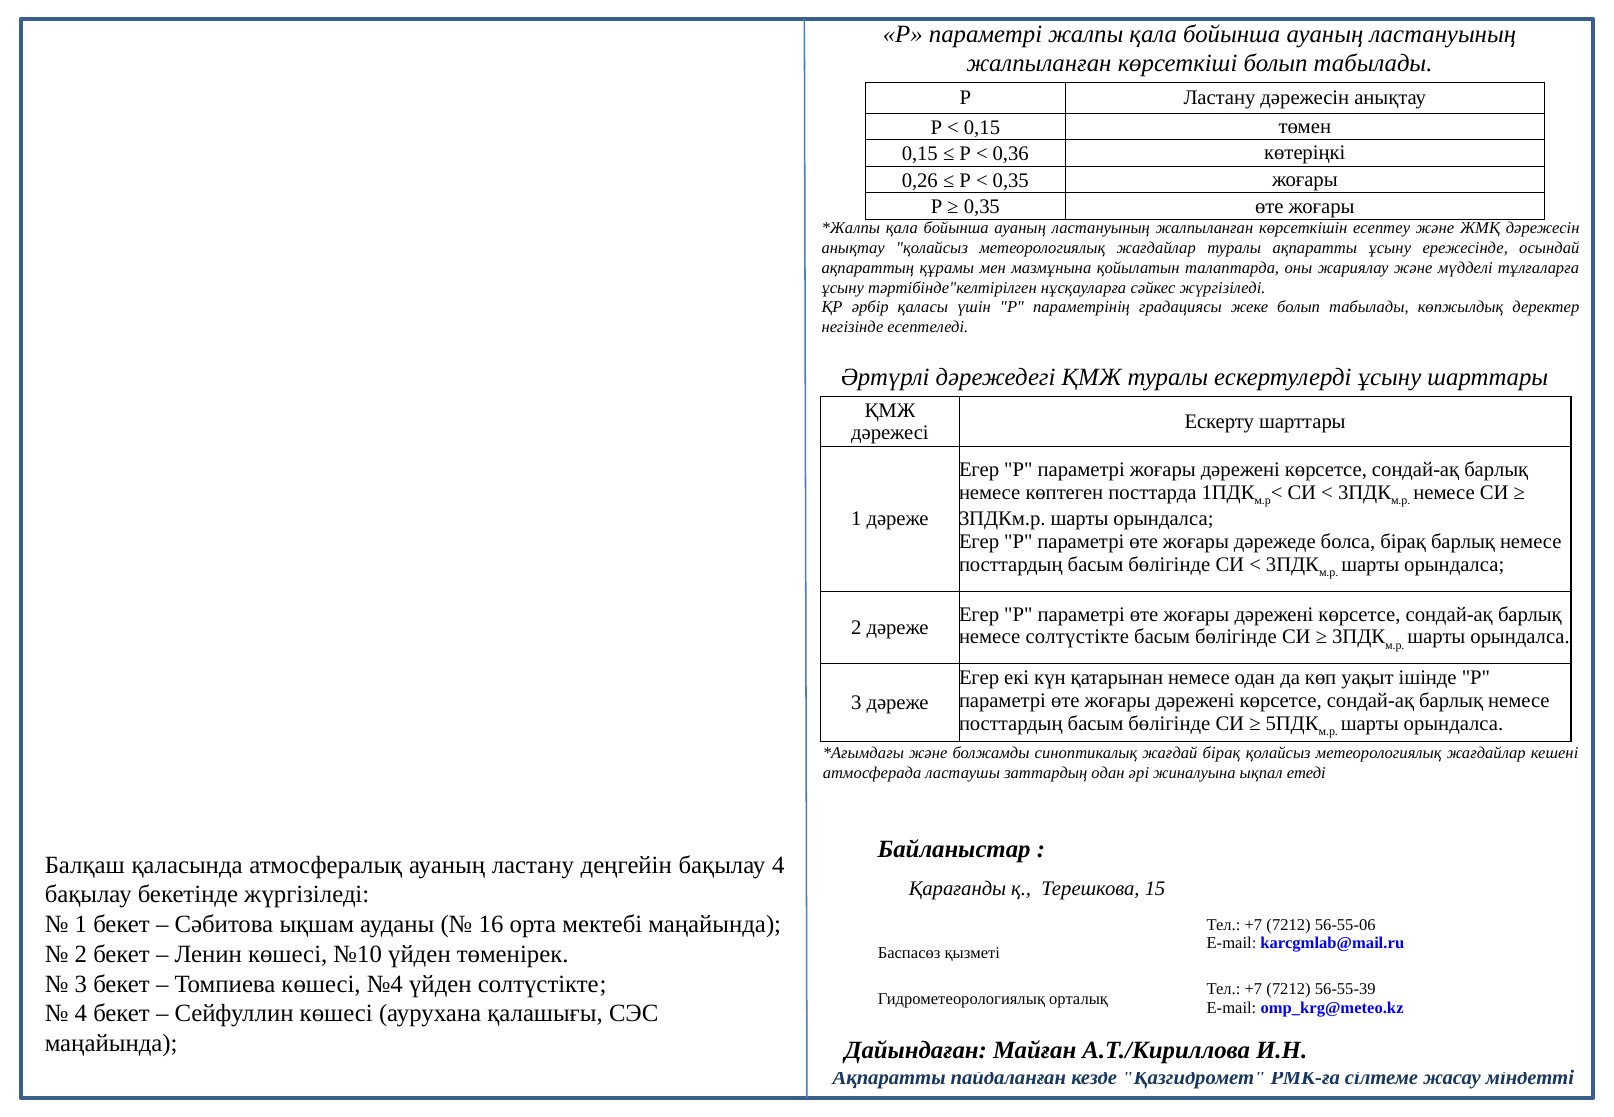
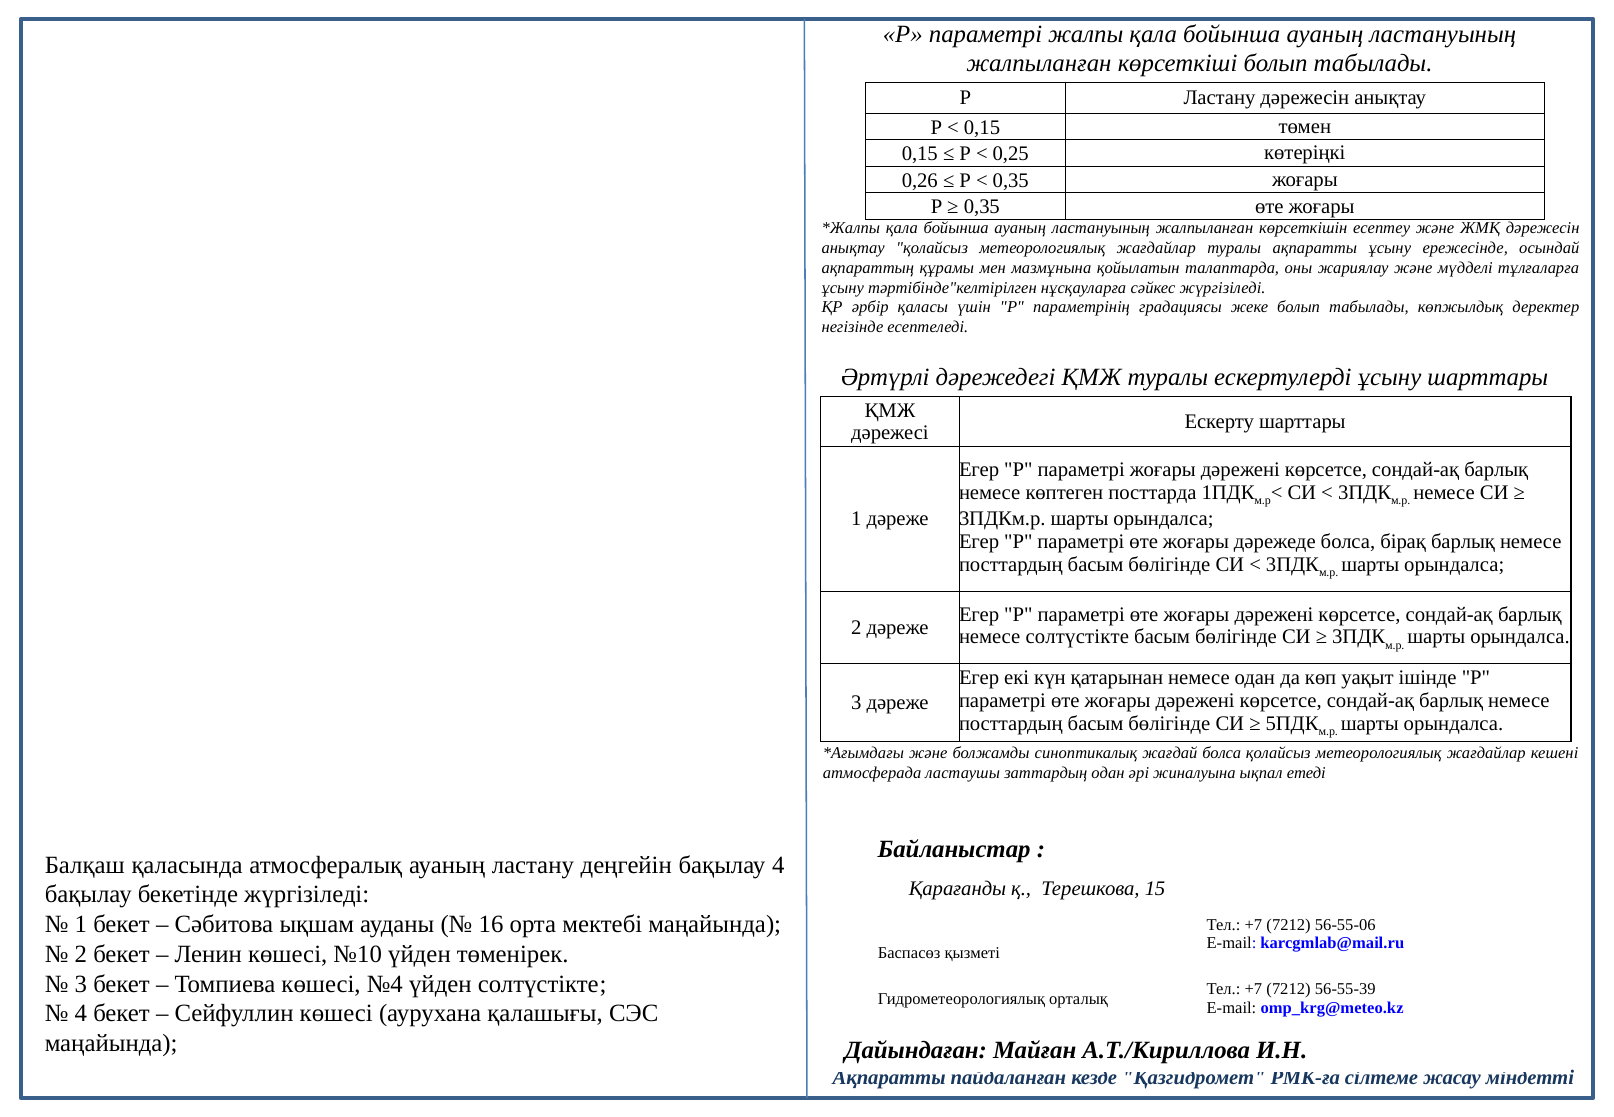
0,36: 0,36 -> 0,25 (1011, 154)
жағдай бірақ: бірақ -> болса (1222, 753)
